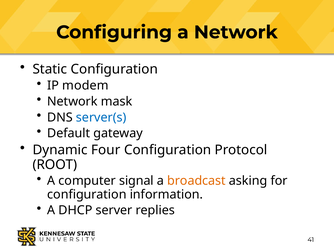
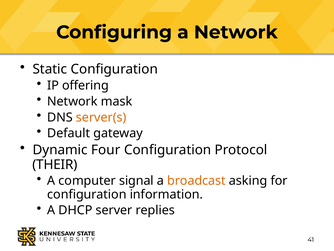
modem: modem -> offering (85, 85)
server(s colour: blue -> orange (101, 117)
ROOT: ROOT -> THEIR (55, 164)
